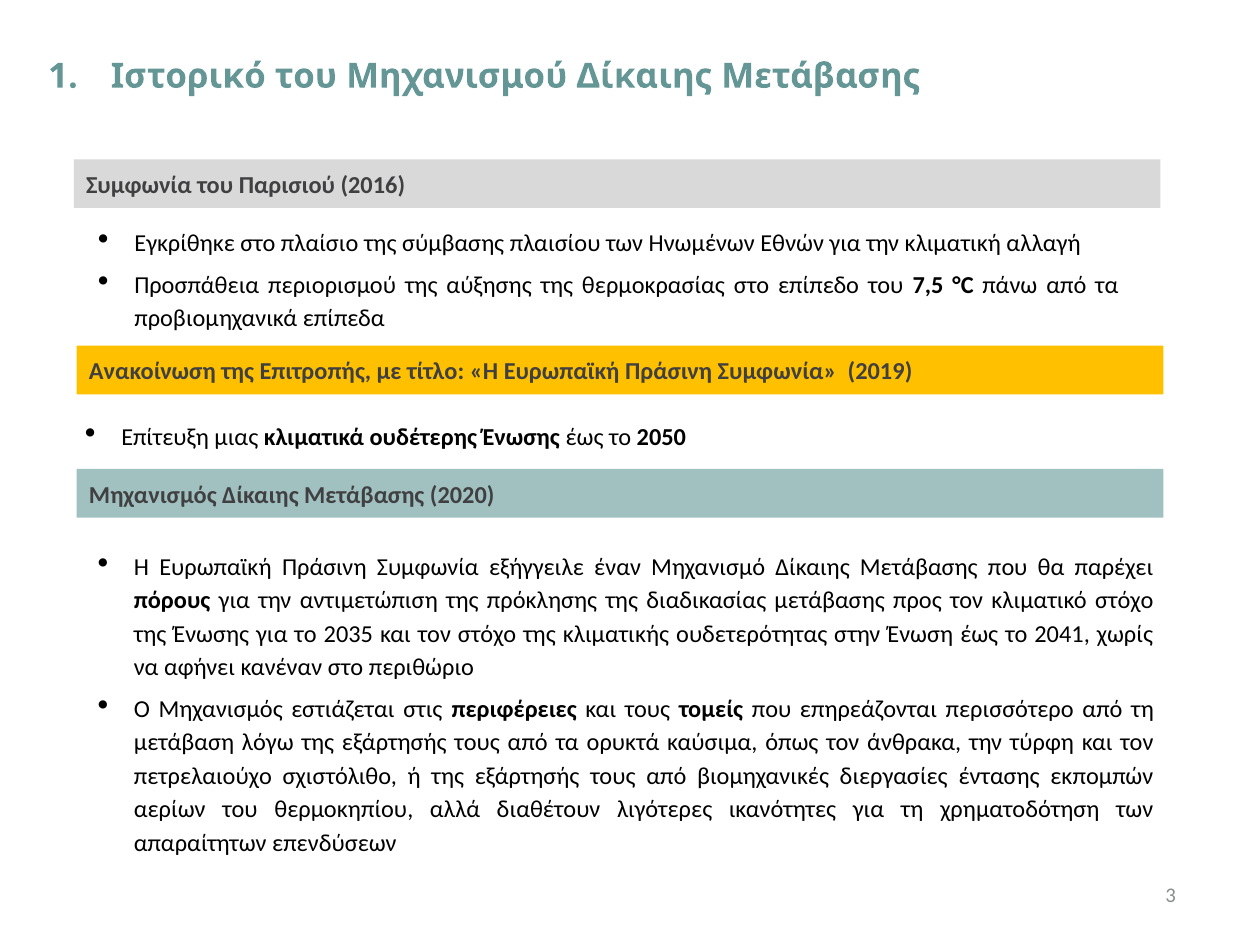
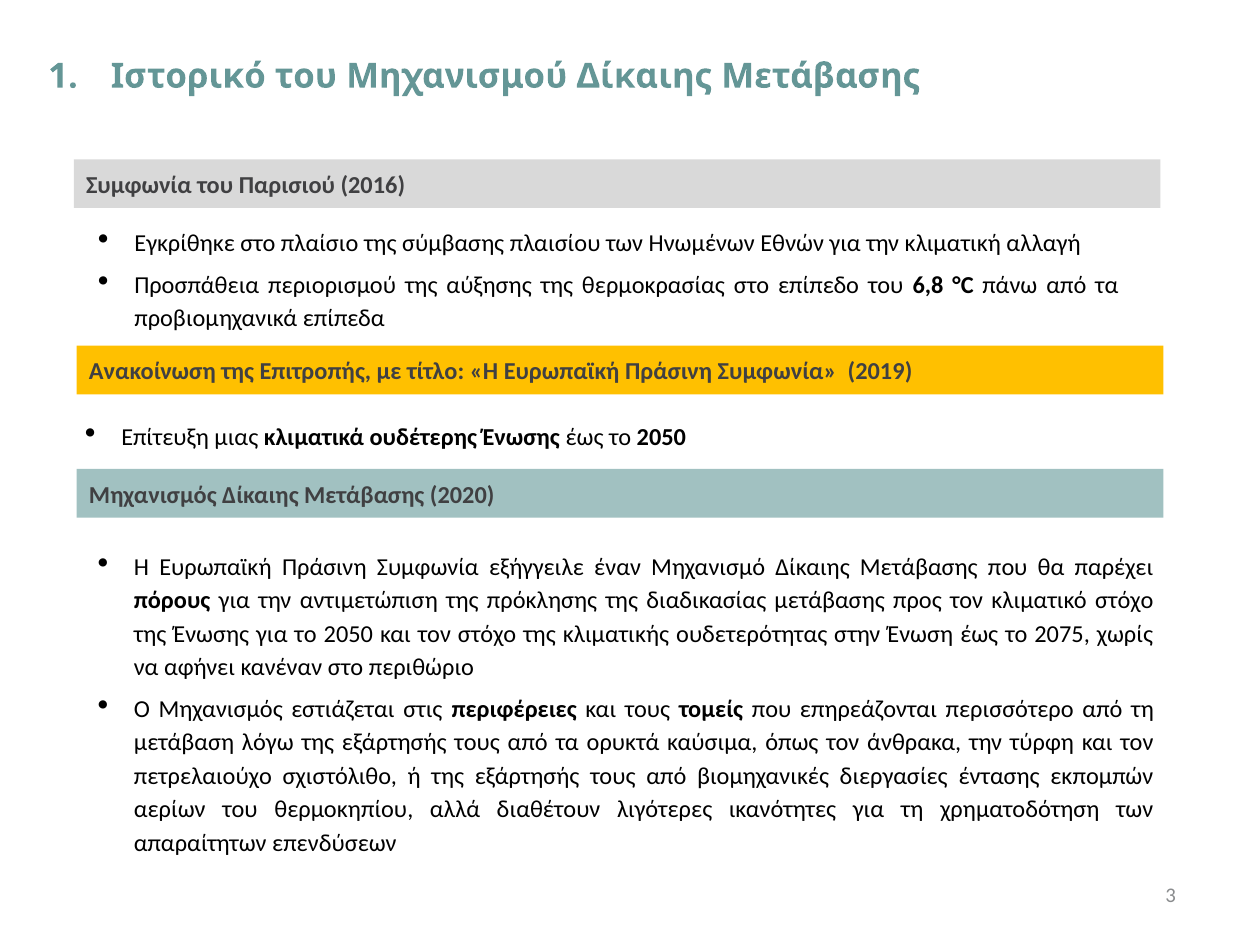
7,5: 7,5 -> 6,8 (928, 285)
για το 2035: 2035 -> 2050 (348, 634)
2041: 2041 -> 2075 (1062, 634)
